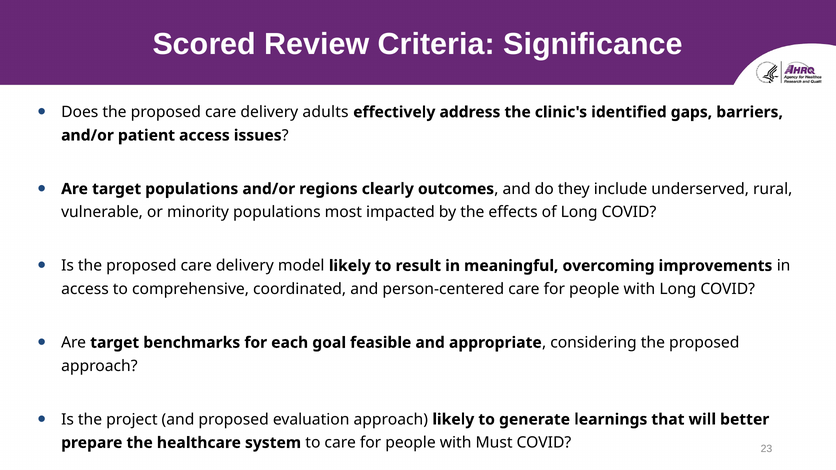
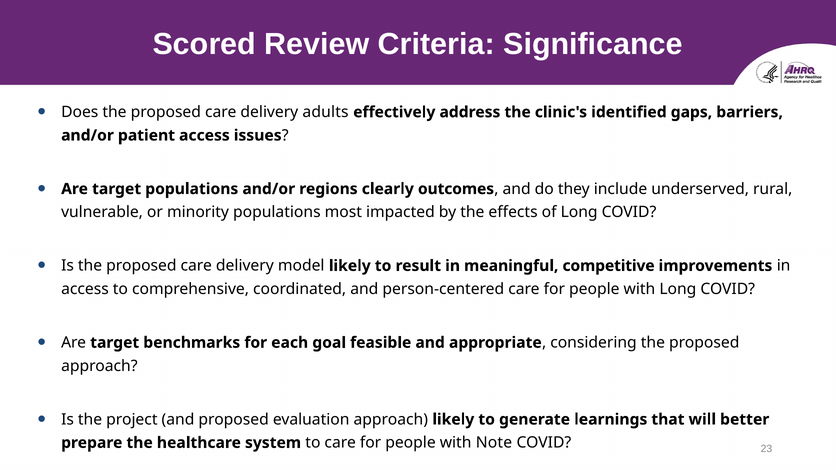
overcoming: overcoming -> competitive (609, 266)
Must: Must -> Note (494, 443)
